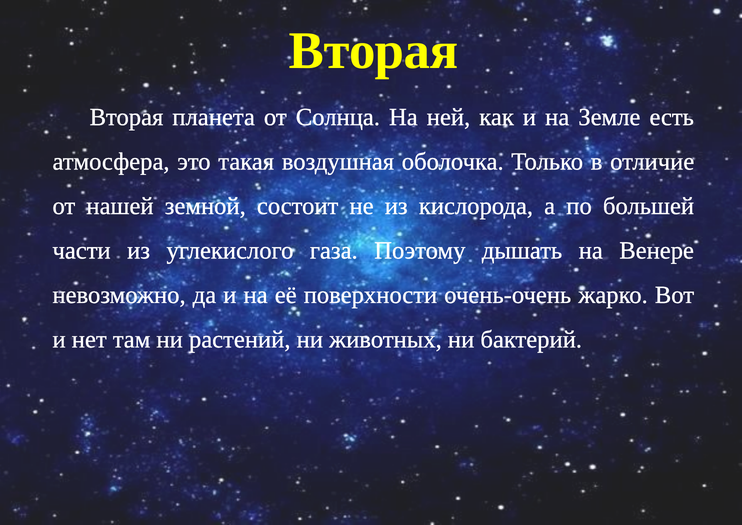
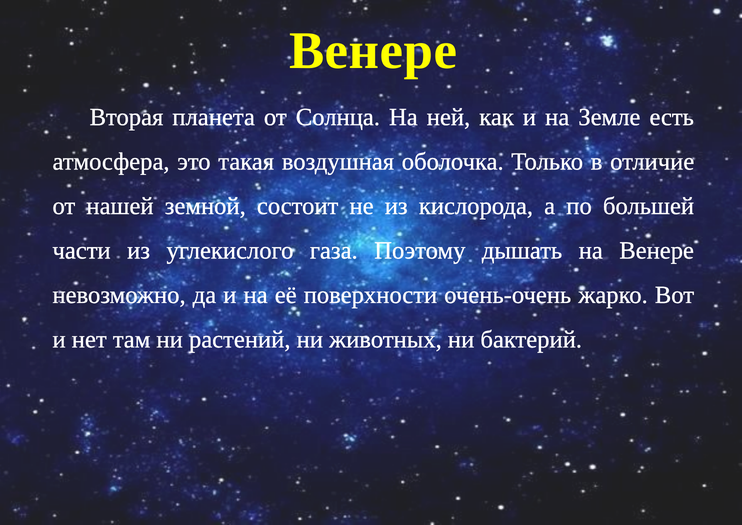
Вторая: Вторая -> Венере (373, 51)
